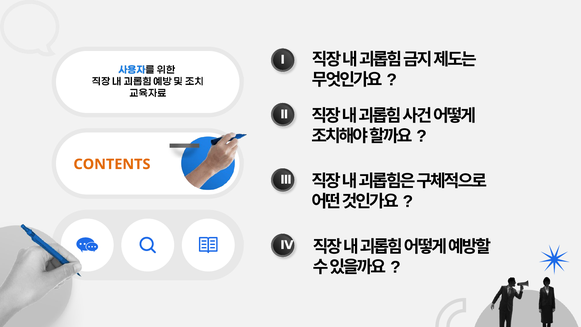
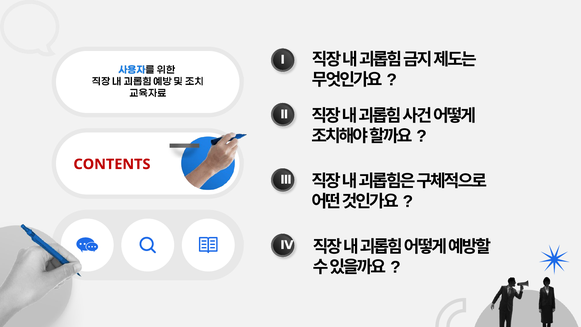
CONTENTS colour: orange -> red (112, 164)
